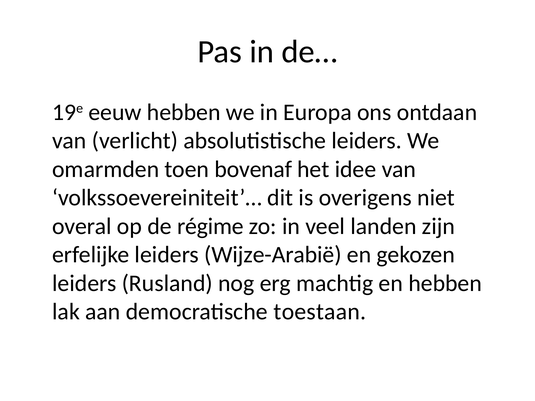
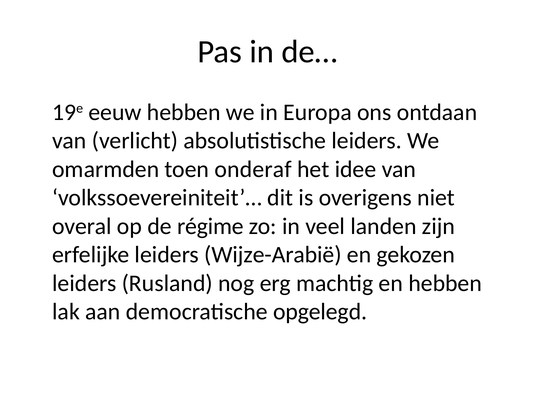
bovenaf: bovenaf -> onderaf (253, 169)
toestaan: toestaan -> opgelegd (320, 312)
